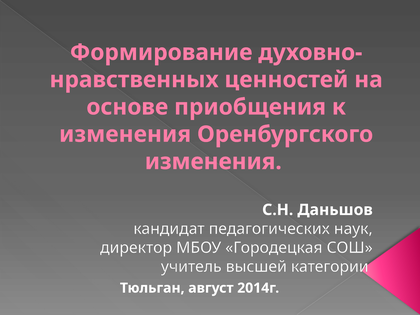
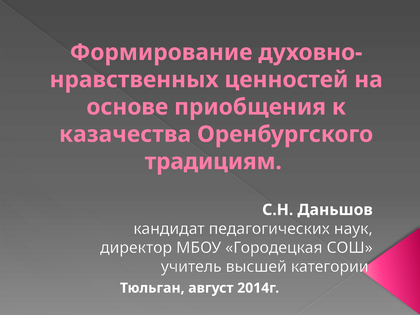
изменения: изменения -> казачества (125, 134)
изменения: изменения -> традициям (213, 162)
